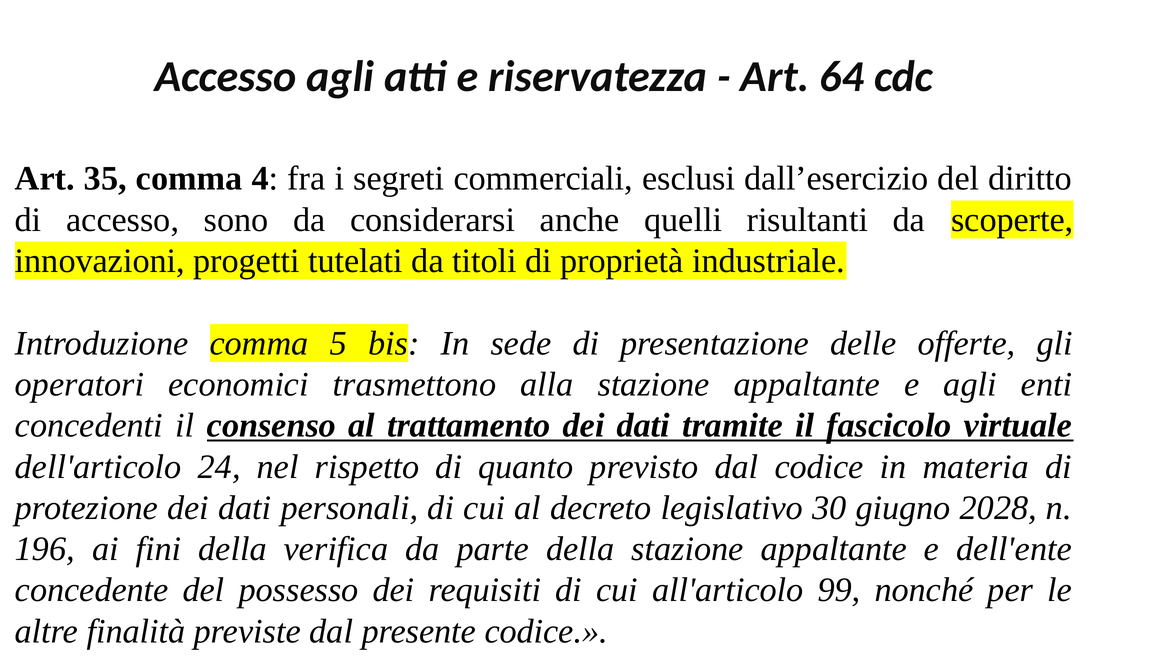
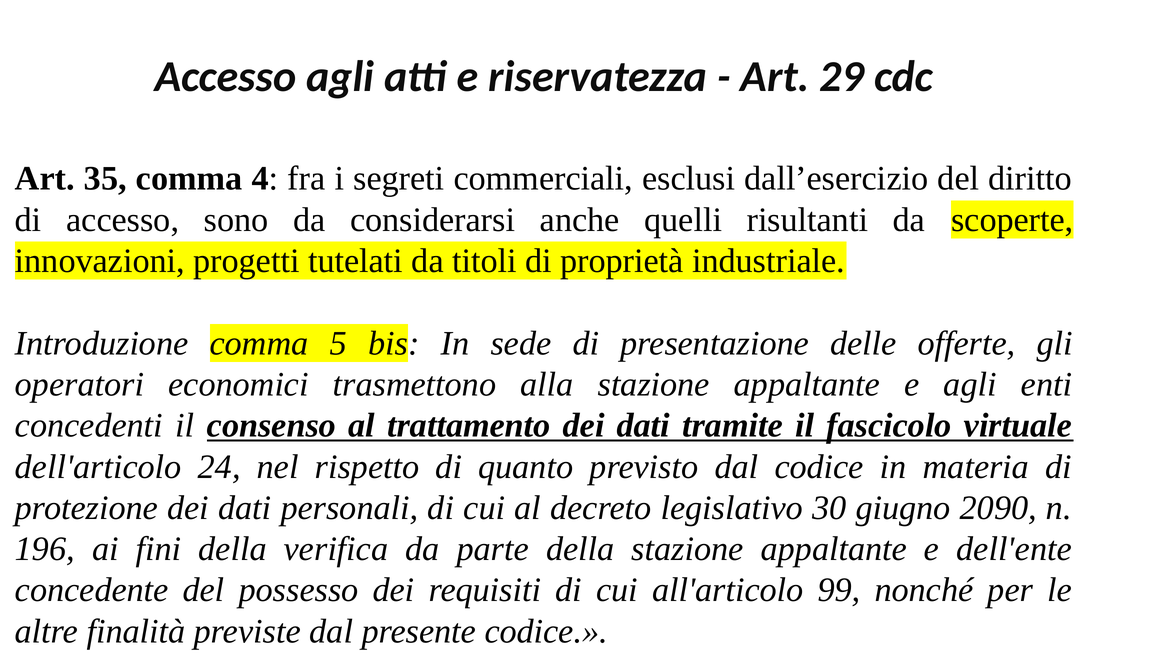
64: 64 -> 29 (842, 77)
2028: 2028 -> 2090 (998, 508)
